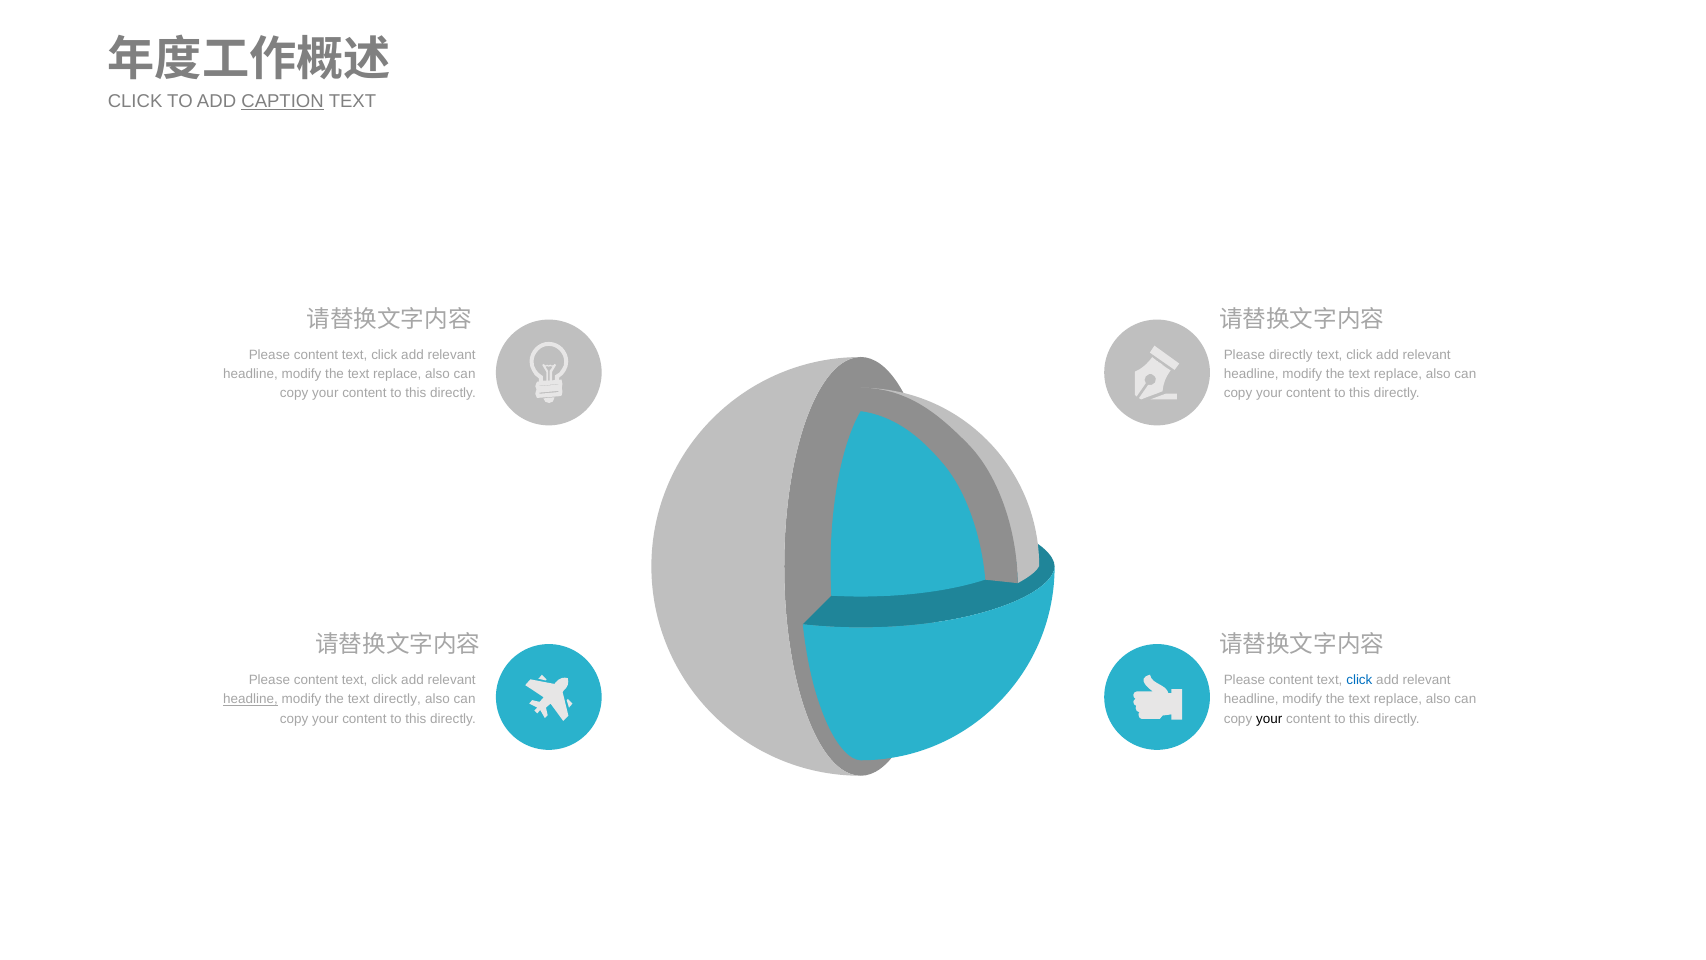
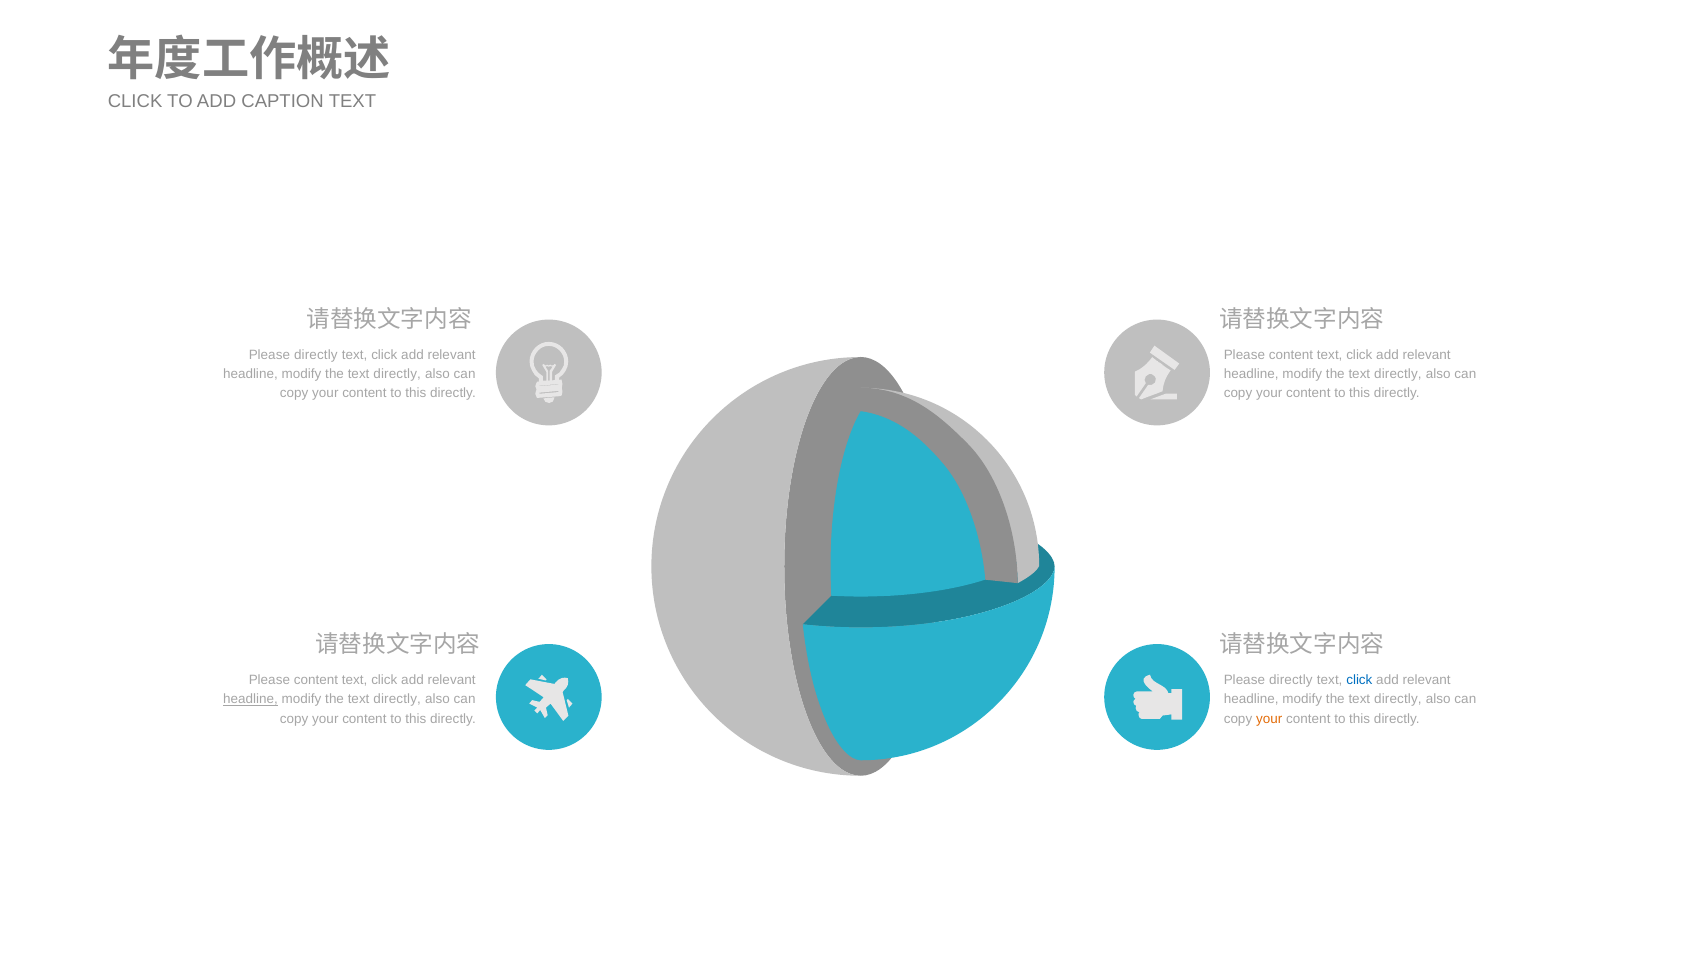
CAPTION underline: present -> none (283, 102)
content: content -> directly (316, 355)
directly: directly -> content (1291, 355)
replace: replace -> directly (397, 374)
replace: replace -> directly (1398, 374)
content: content -> directly (1291, 680)
replace: replace -> directly (1398, 699)
your colour: black -> orange (1269, 718)
